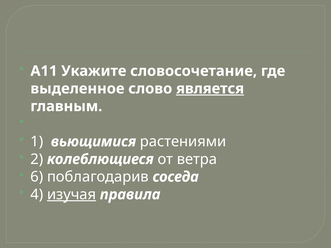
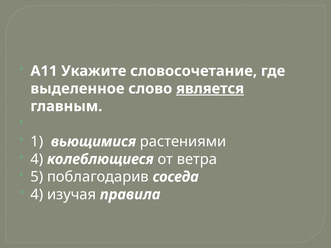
2: 2 -> 4 (37, 159)
6: 6 -> 5 (37, 177)
изучая underline: present -> none (72, 195)
